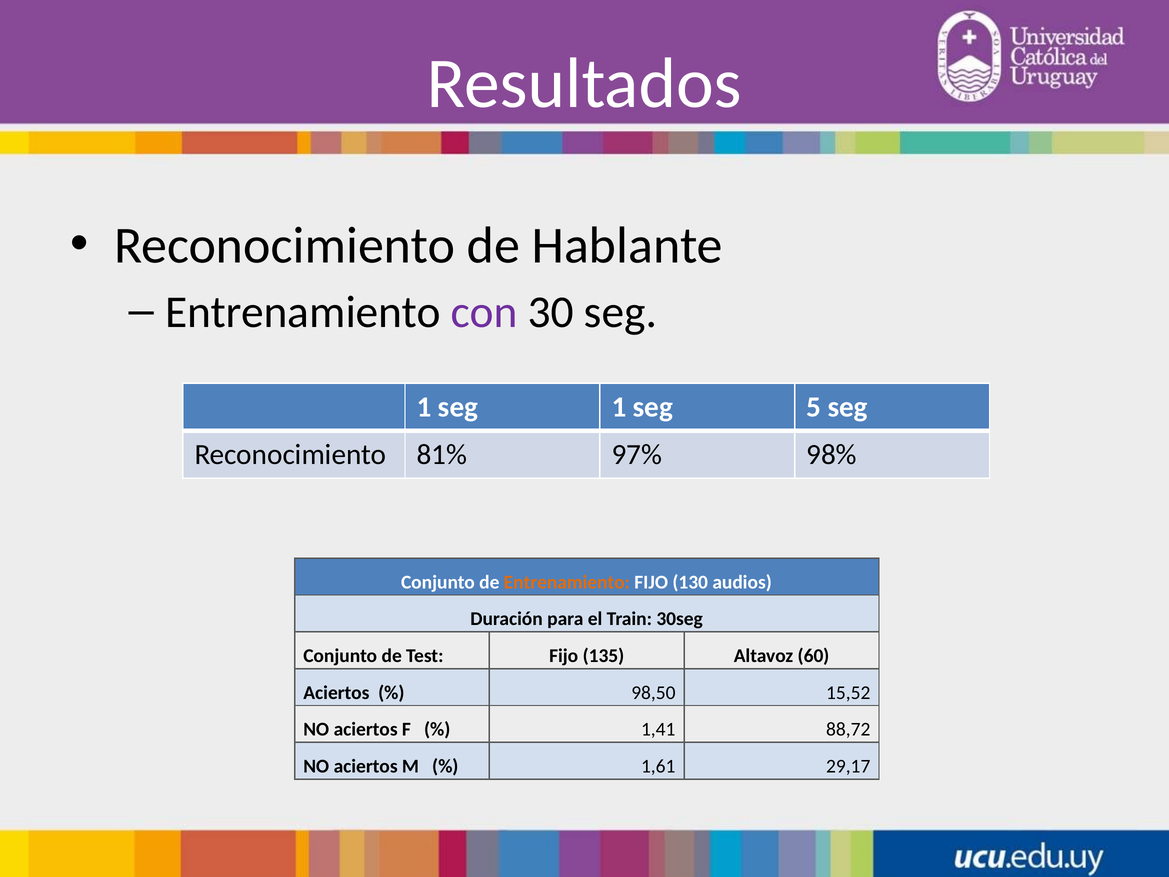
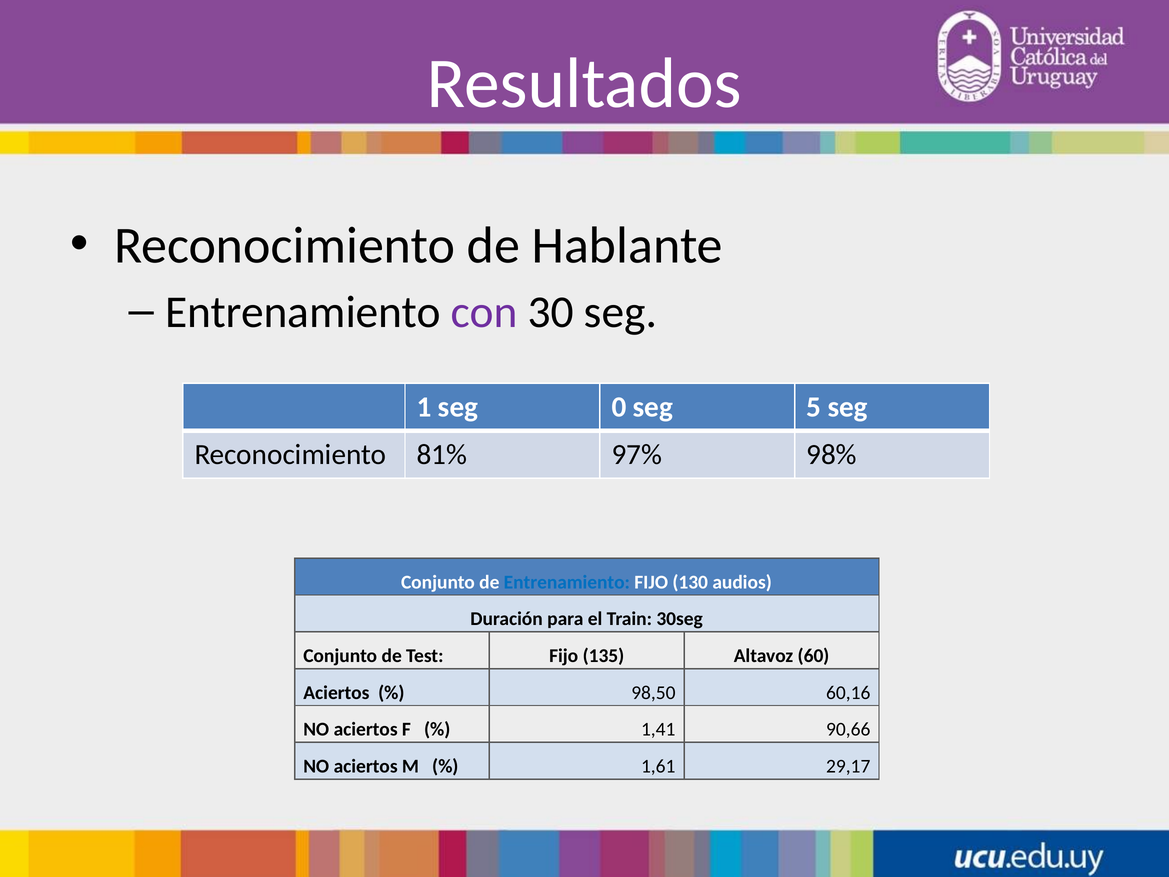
1 seg 1: 1 -> 0 (619, 407)
Entrenamiento colour: orange -> blue (567, 582)
15,52: 15,52 -> 60,16 (848, 692)
88,72: 88,72 -> 90,66 (848, 729)
